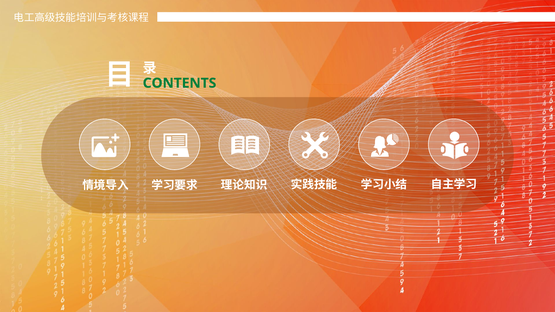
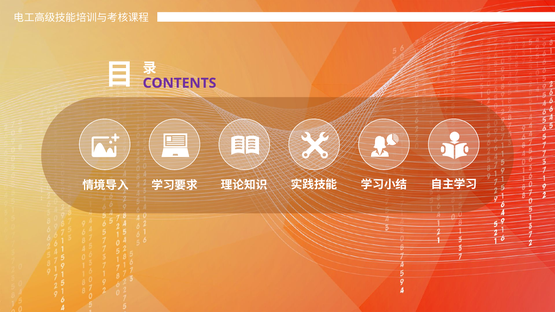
CONTENTS colour: green -> purple (180, 83)
